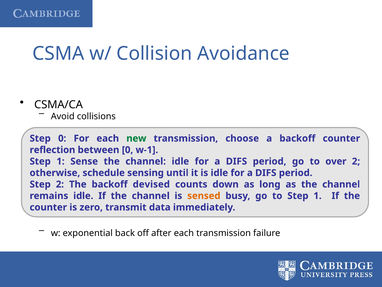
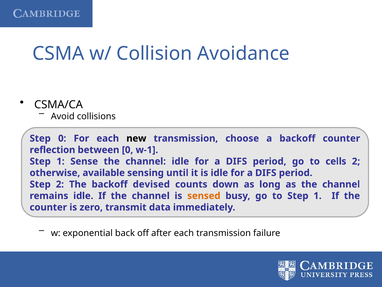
new colour: green -> black (136, 138)
over: over -> cells (336, 161)
schedule: schedule -> available (104, 173)
